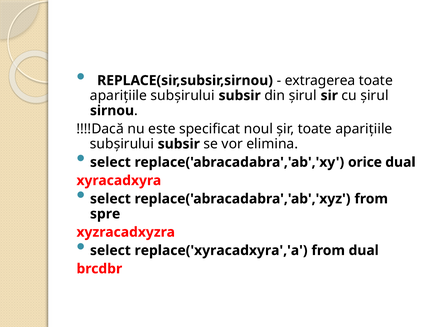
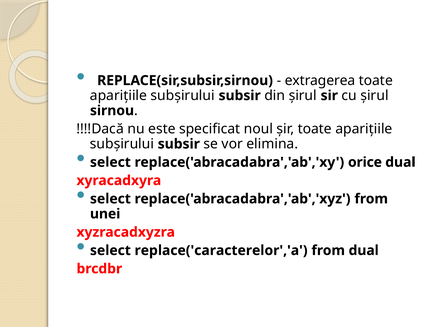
spre: spre -> unei (105, 213)
replace('xyracadxyra','a: replace('xyracadxyra','a -> replace('caracterelor','a (221, 250)
